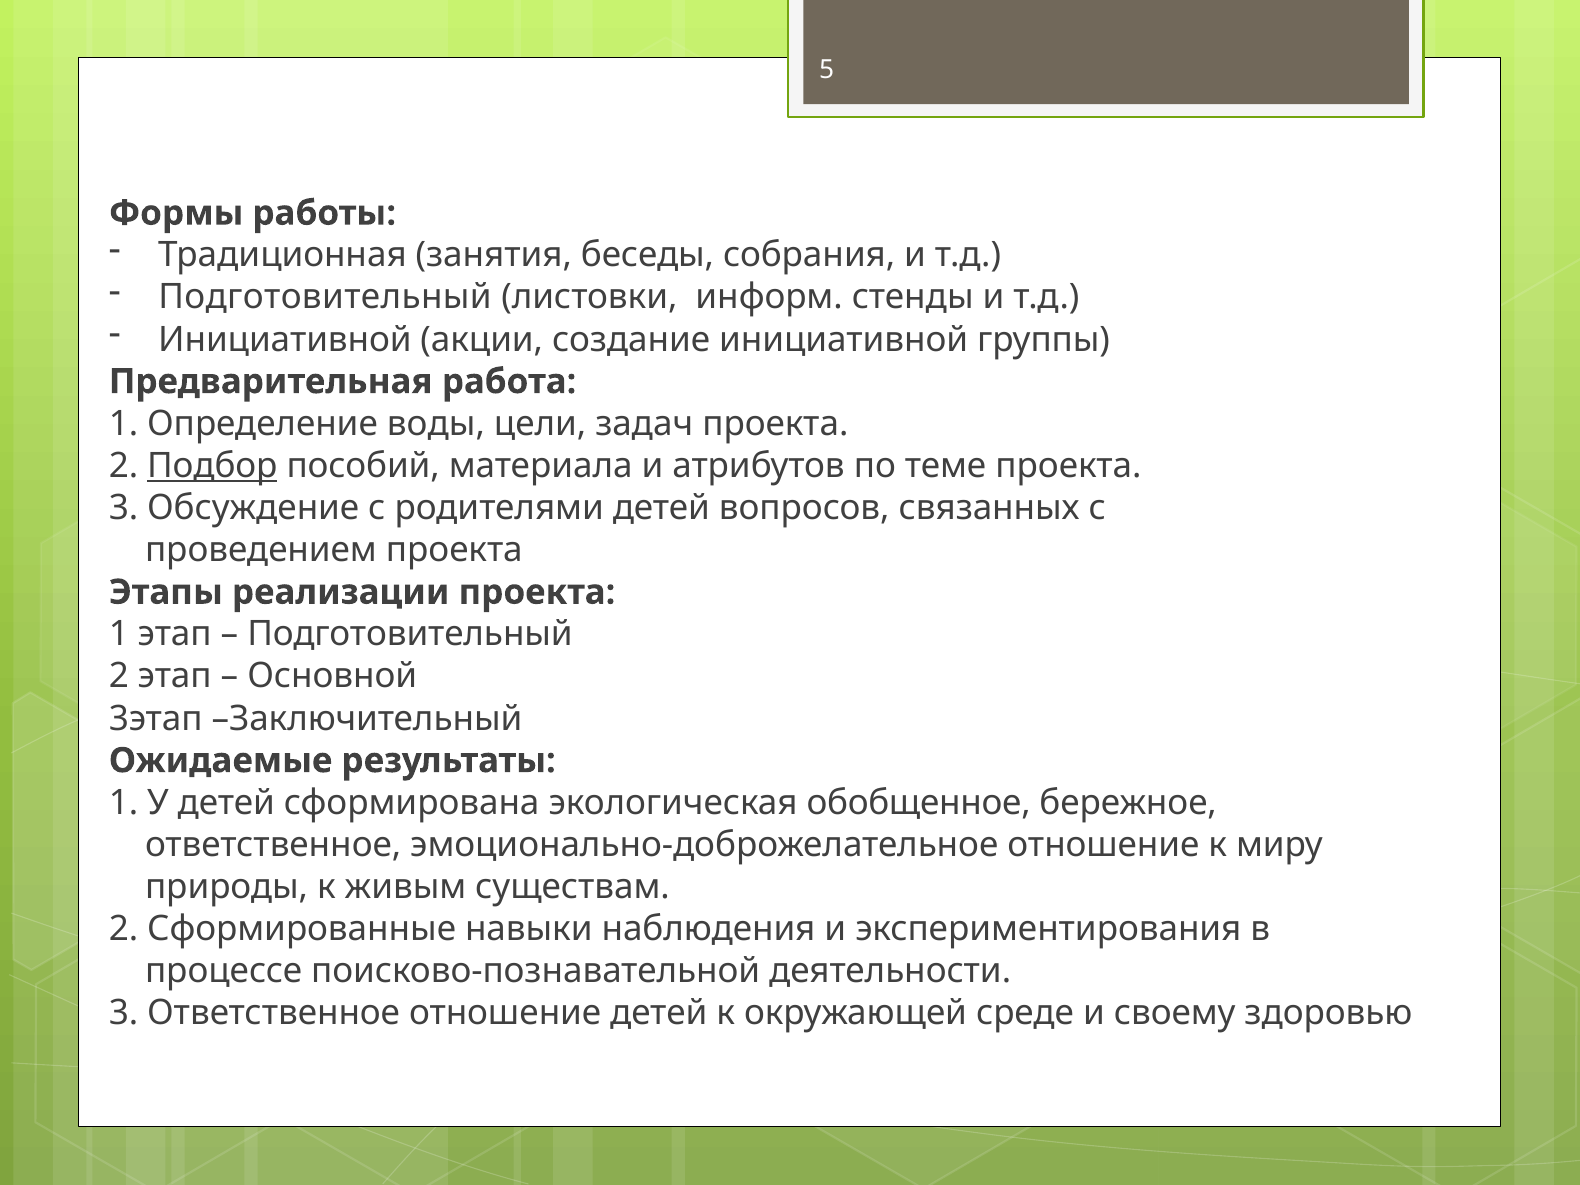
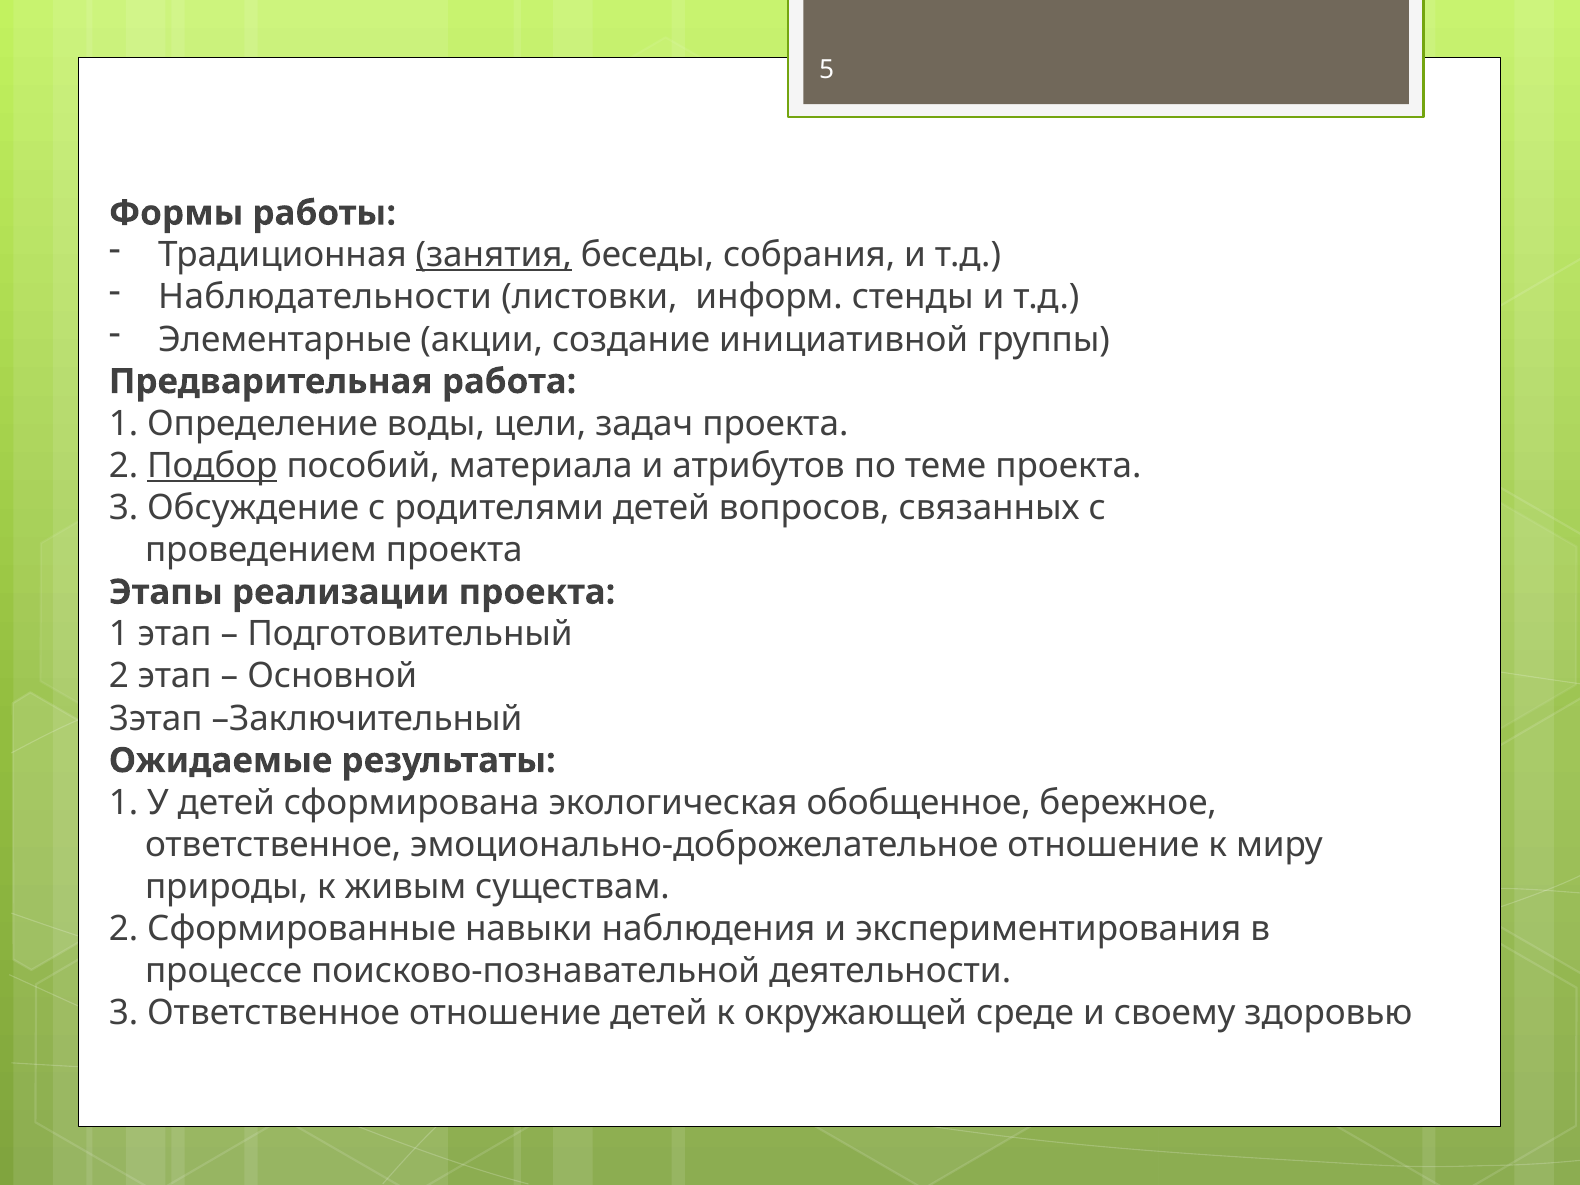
занятия underline: none -> present (494, 255)
Подготовительный: Подготовительный -> Наблюдательности (325, 297)
Инициативной: Инициативной -> Элементарные (285, 340)
